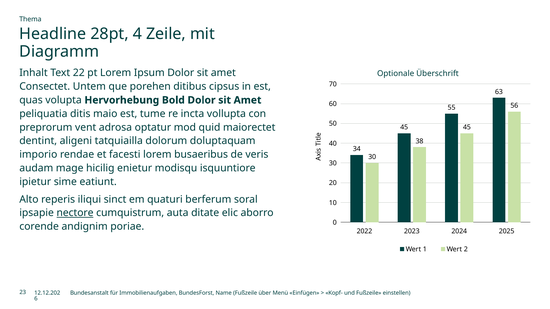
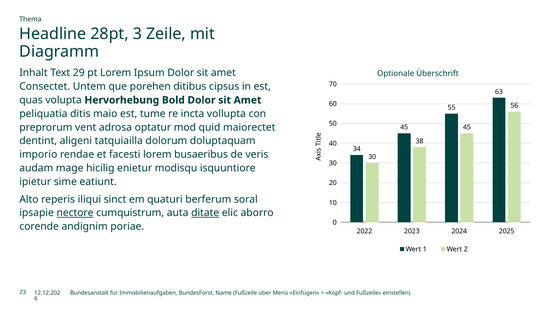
4: 4 -> 3 (137, 34)
22: 22 -> 29 (79, 73)
ditate underline: none -> present (205, 213)
